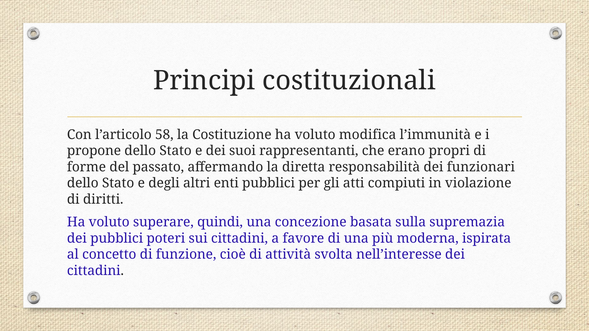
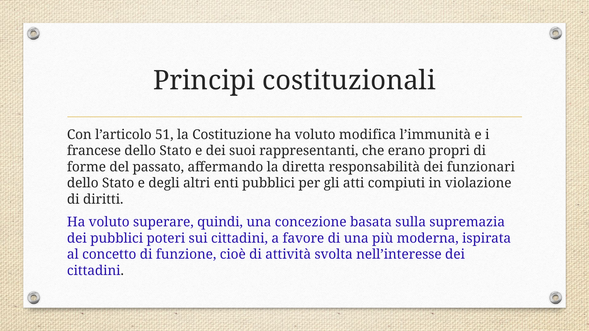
58: 58 -> 51 (164, 135)
propone: propone -> francese (94, 151)
